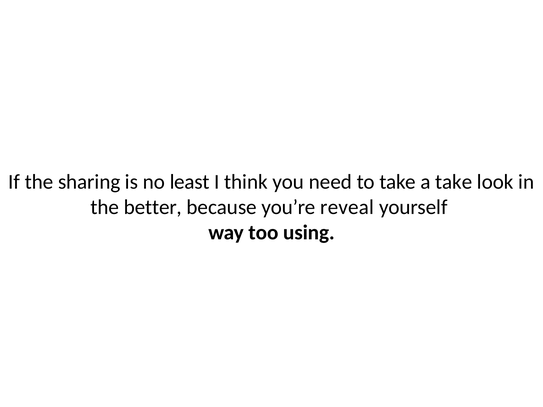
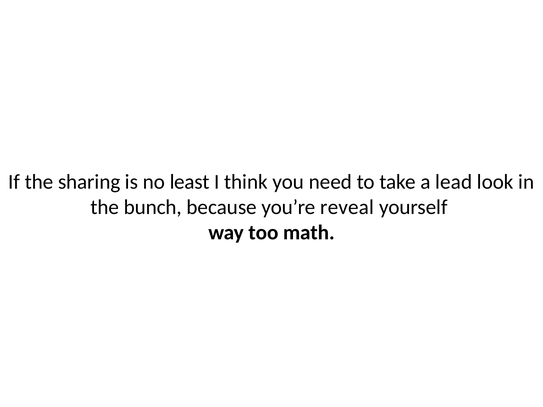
a take: take -> lead (454, 182)
better: better -> bunch (153, 207)
using: using -> math (309, 233)
